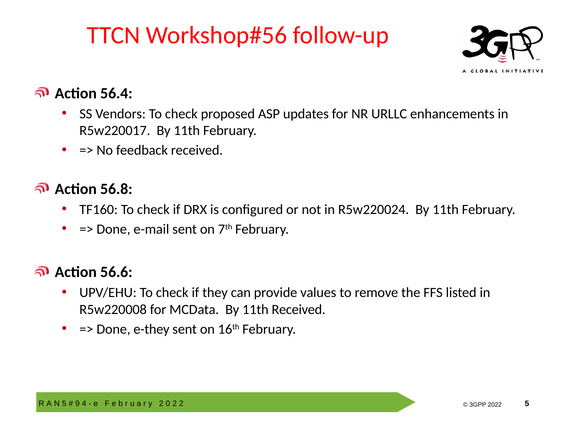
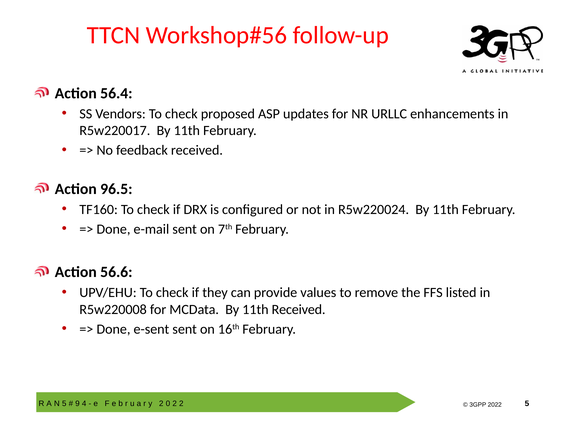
56.8: 56.8 -> 96.5 (116, 189)
e-they: e-they -> e-sent (151, 329)
